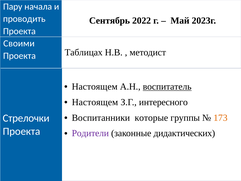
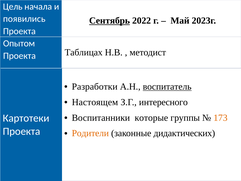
Пару: Пару -> Цель (13, 7)
проводить: проводить -> появились (24, 19)
Сентябрь underline: none -> present (110, 21)
Своими: Своими -> Опытом (19, 43)
Настоящем: Настоящем -> Разработки (95, 86)
Стрелочки: Стрелочки -> Картотеки (26, 118)
Родители colour: purple -> orange (90, 133)
